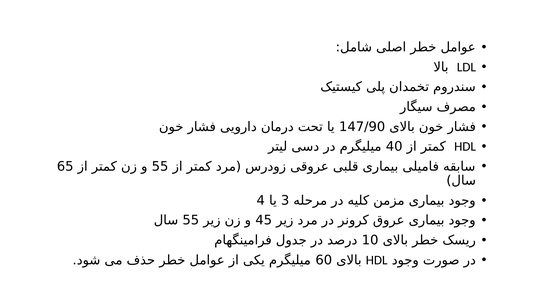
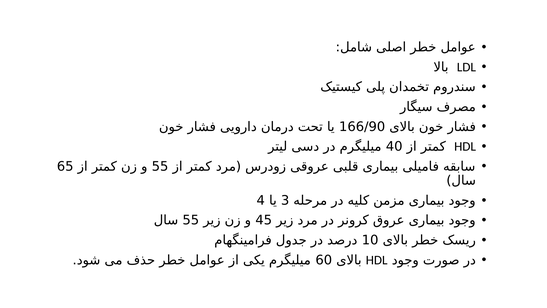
147/90: 147/90 -> 166/90 (362, 127)
